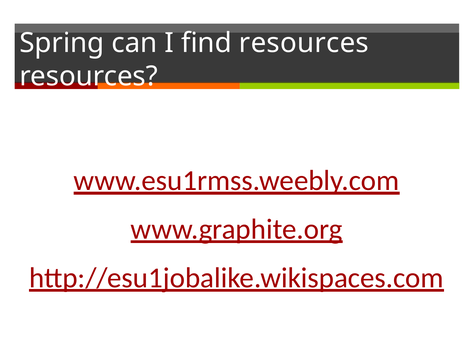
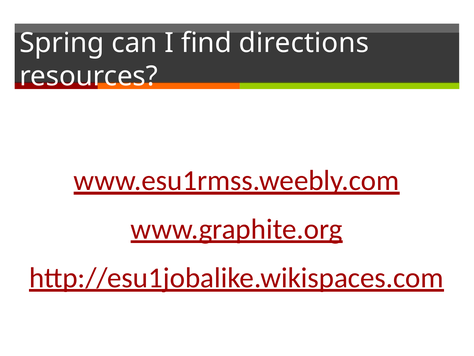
find resources: resources -> directions (304, 43)
